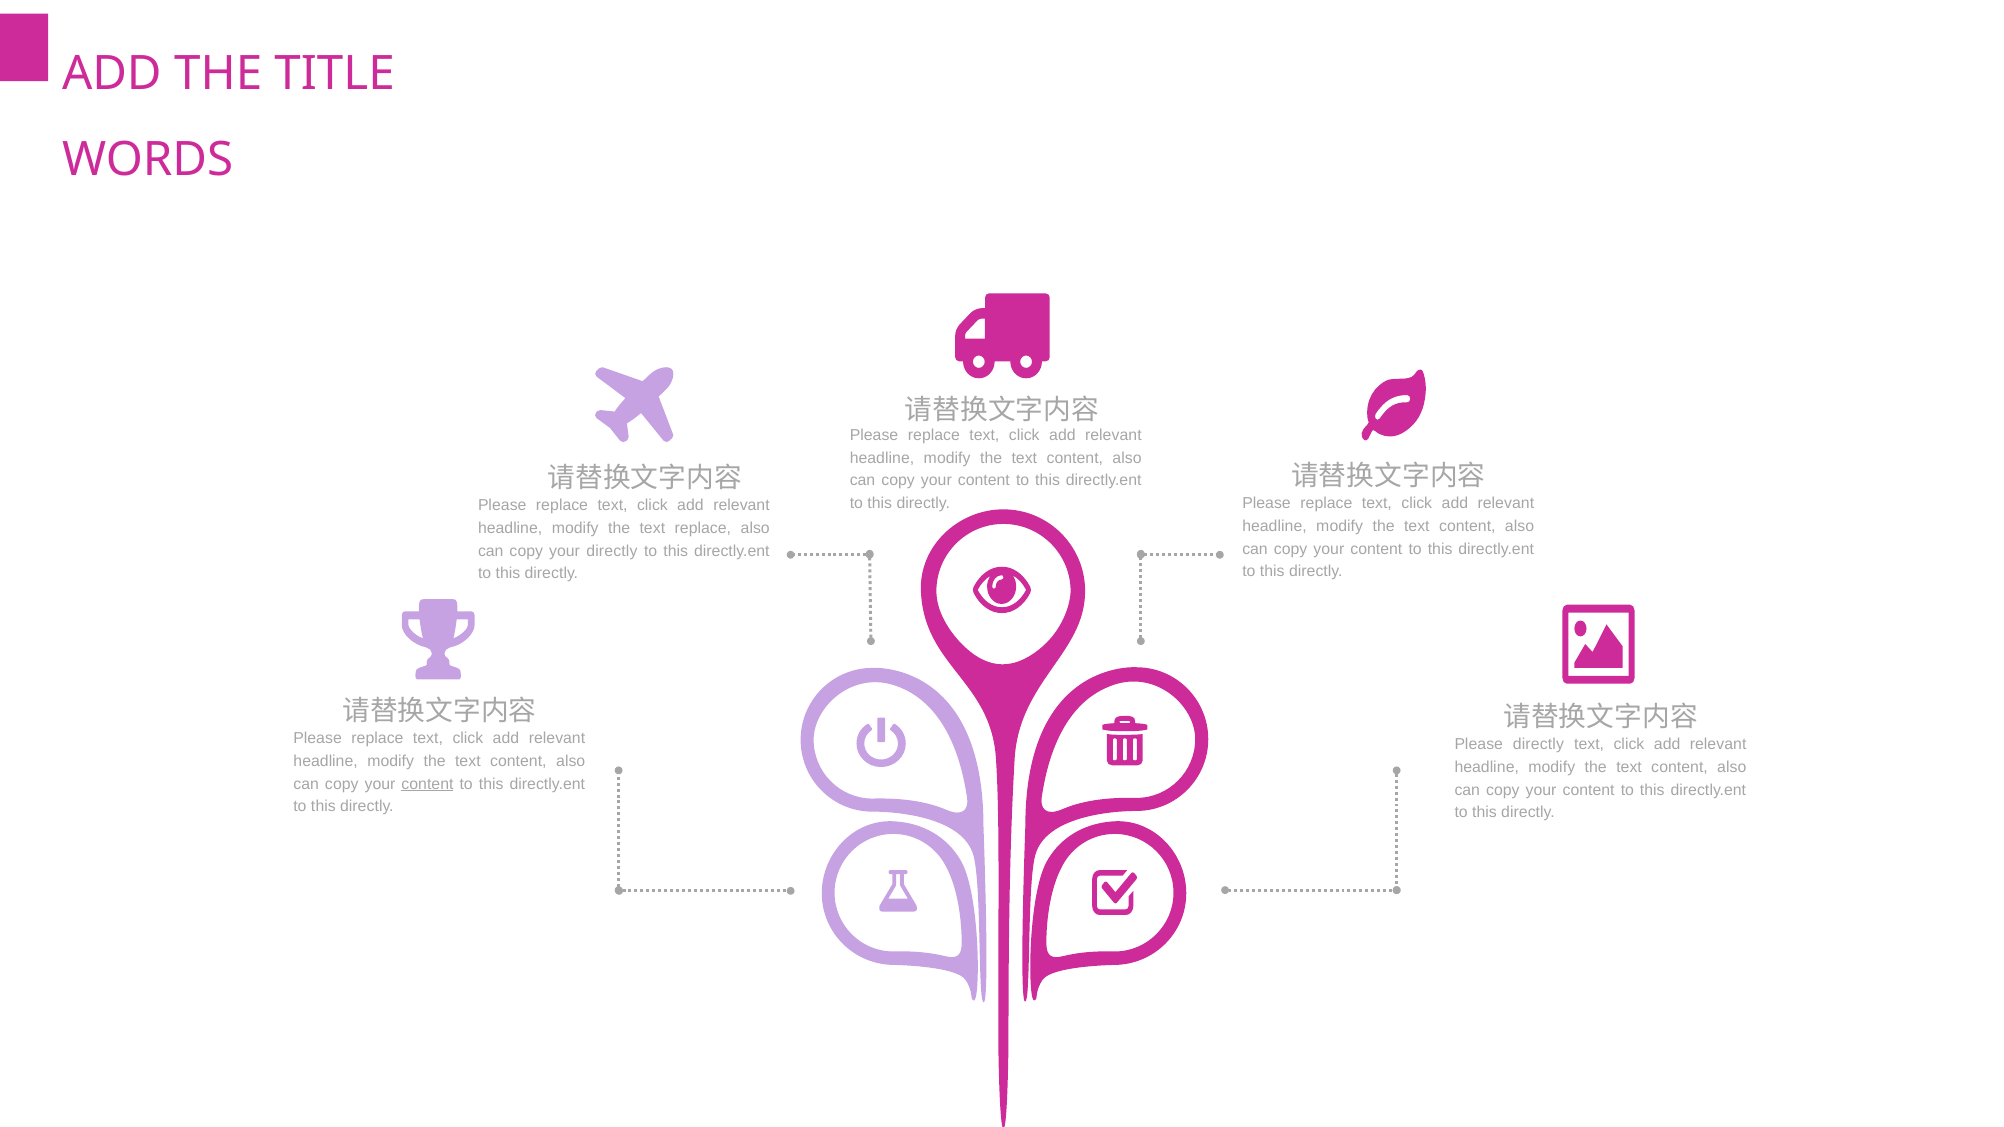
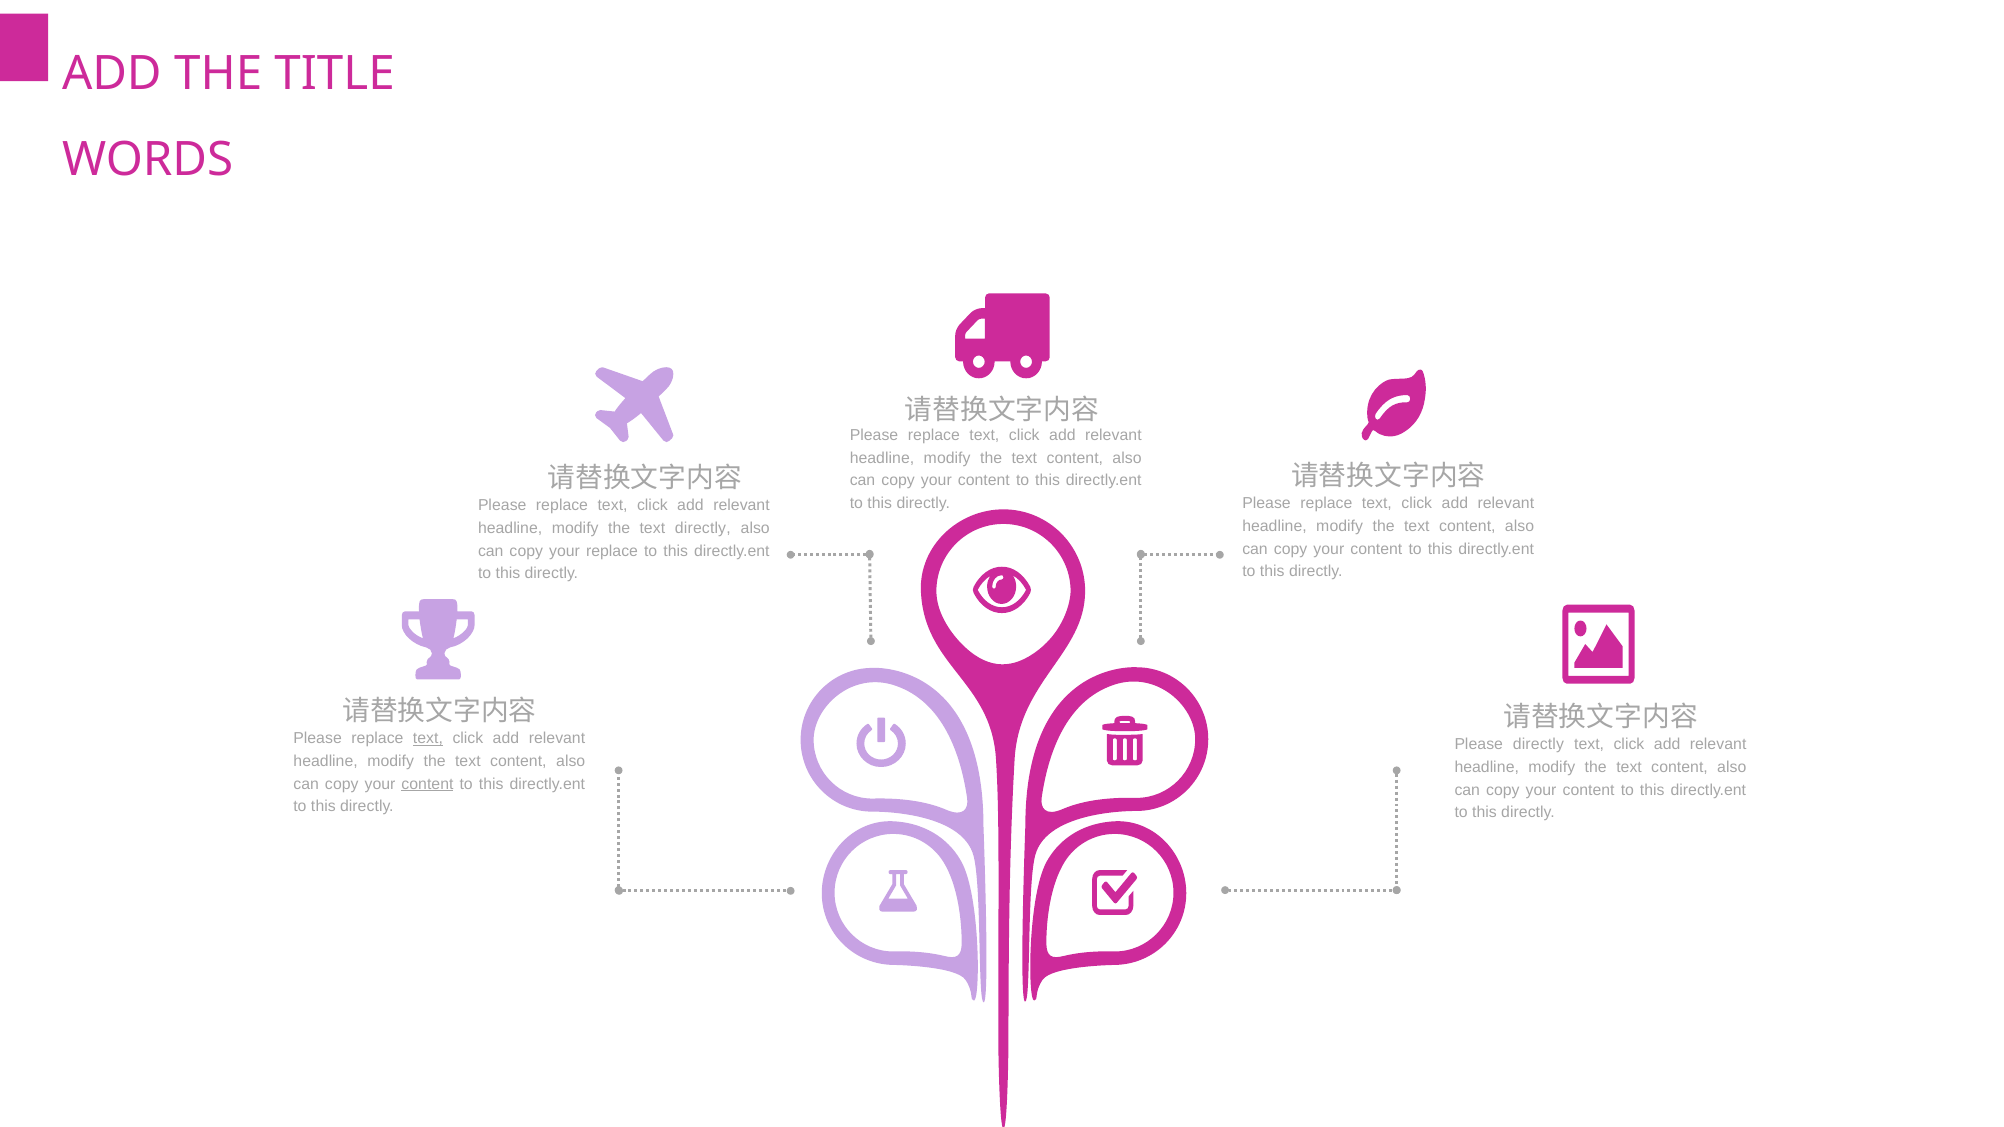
text replace: replace -> directly (703, 528)
your directly: directly -> replace (612, 551)
text underline: none -> present (428, 739)
